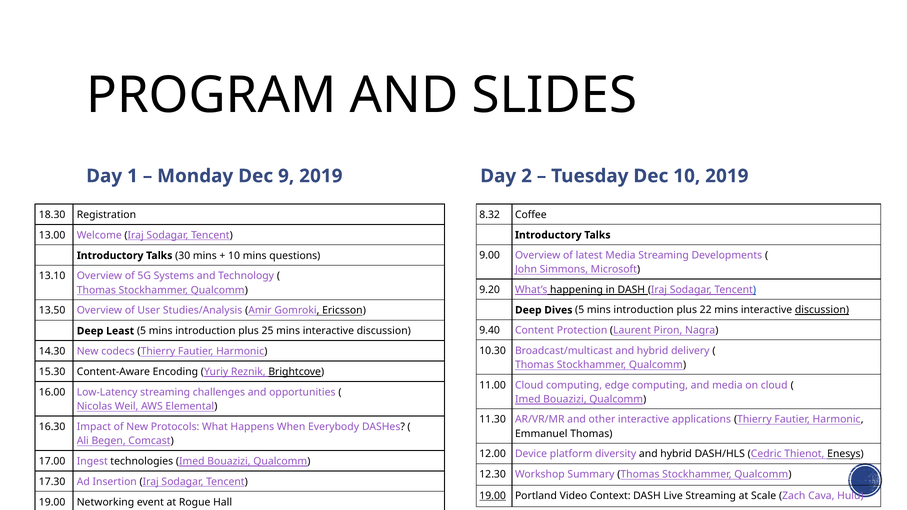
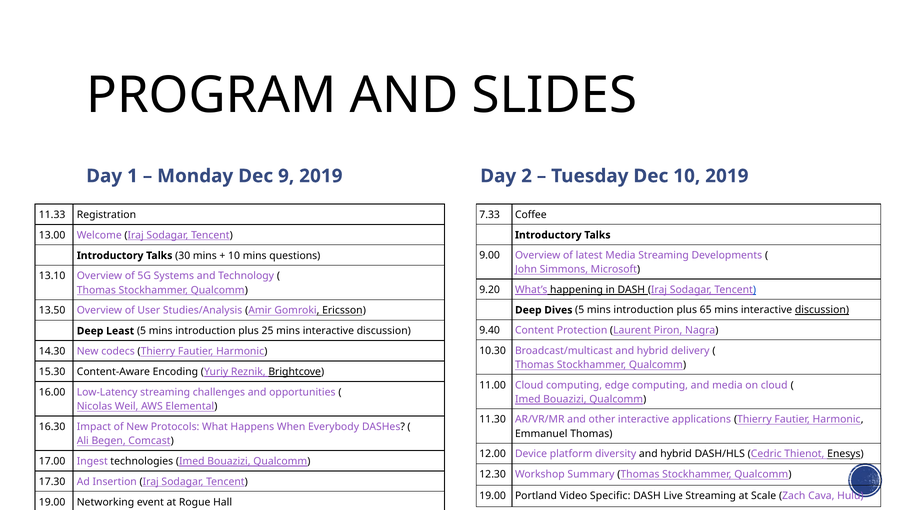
8.32: 8.32 -> 7.33 (490, 215)
18.30: 18.30 -> 11.33 (52, 215)
22: 22 -> 65 (706, 310)
19.00 underline: present -> none (493, 496)
Context: Context -> Specific (610, 496)
